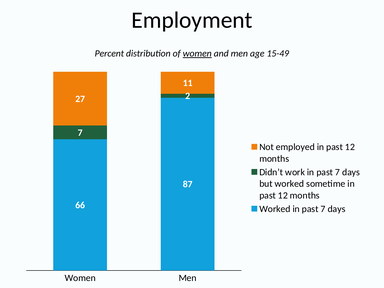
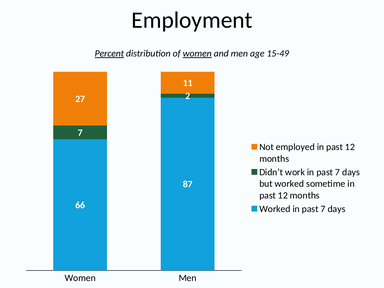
Percent underline: none -> present (109, 53)
